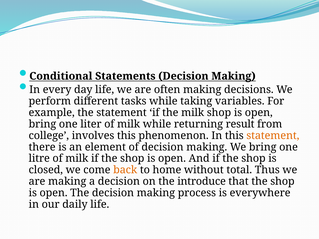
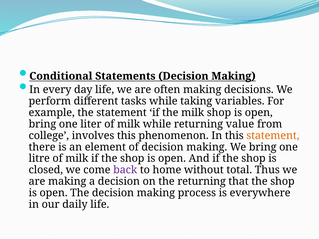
result: result -> value (240, 124)
back colour: orange -> purple (125, 170)
the introduce: introduce -> returning (202, 182)
